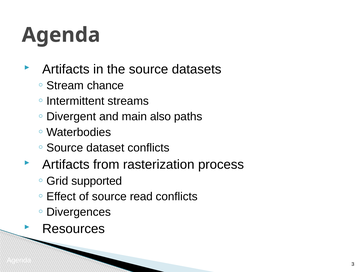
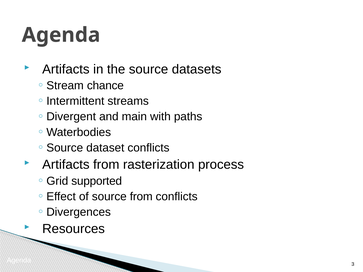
also: also -> with (160, 117)
source read: read -> from (141, 197)
